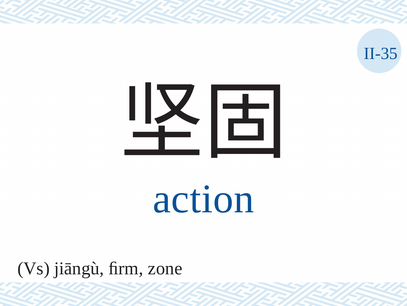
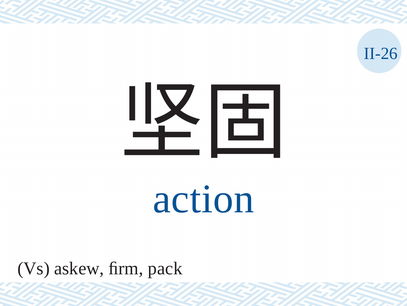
II-35: II-35 -> II-26 (381, 53)
jiāngù: jiāngù -> askew (79, 268)
zone: zone -> pack (165, 268)
